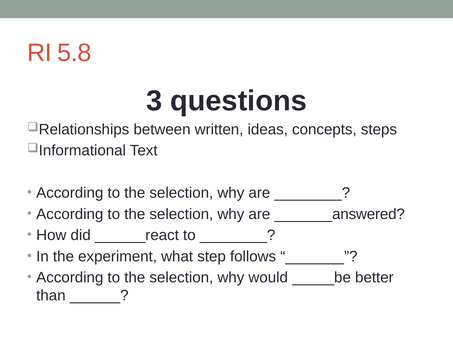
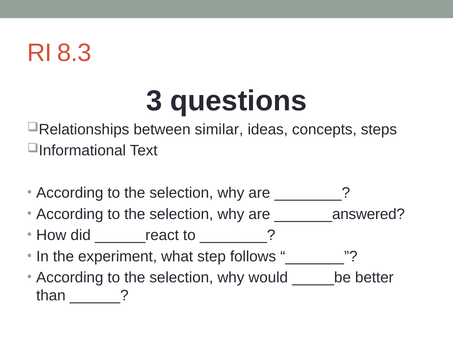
5.8: 5.8 -> 8.3 (74, 53)
written: written -> similar (219, 129)
